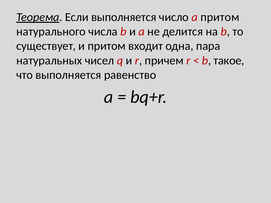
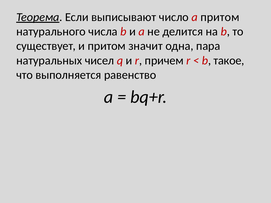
Если выполняется: выполняется -> выписывают (124, 17)
входит: входит -> значит (146, 46)
